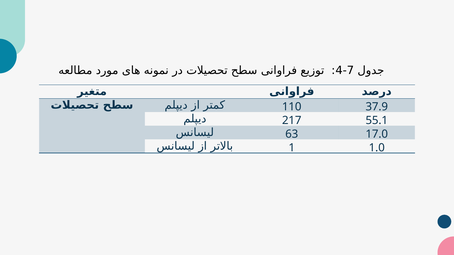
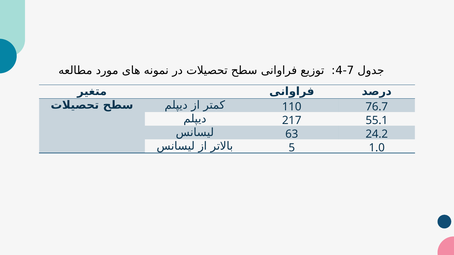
37.9: 37.9 -> 76.7 (377, 107)
17.0: 17.0 -> 24.2 (377, 134)
1: 1 -> 5 (292, 148)
